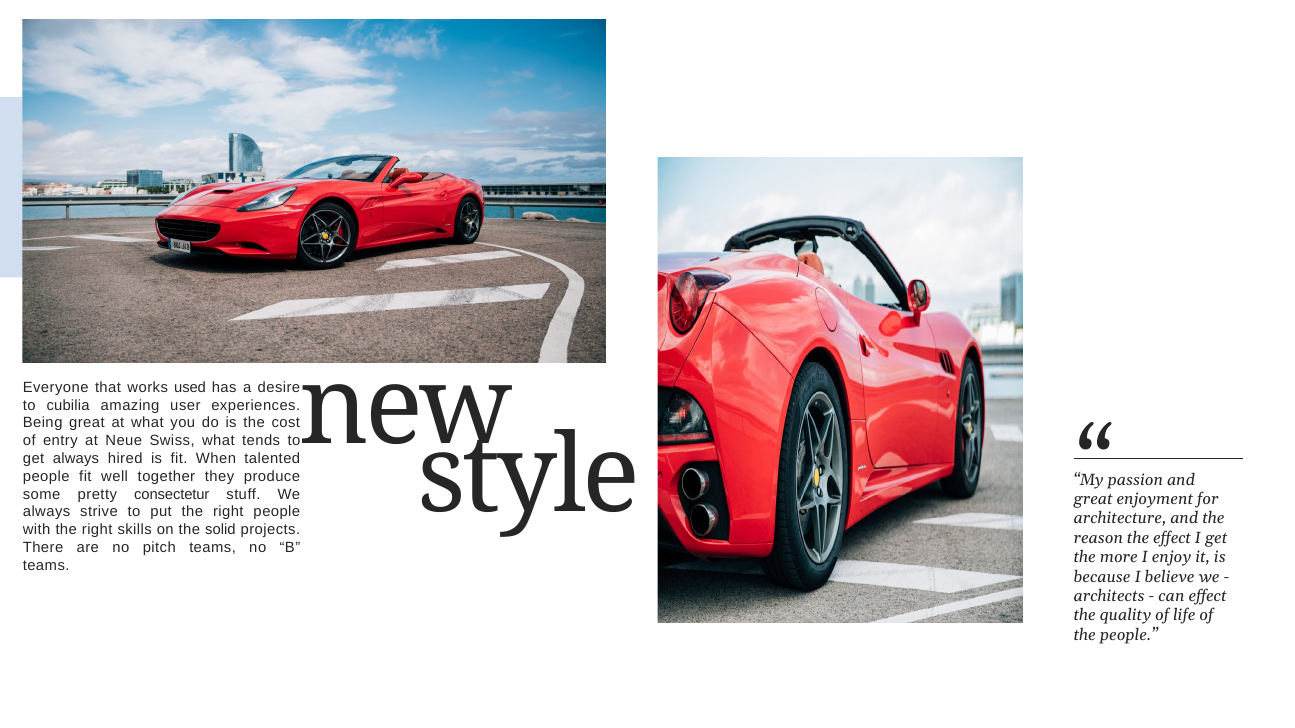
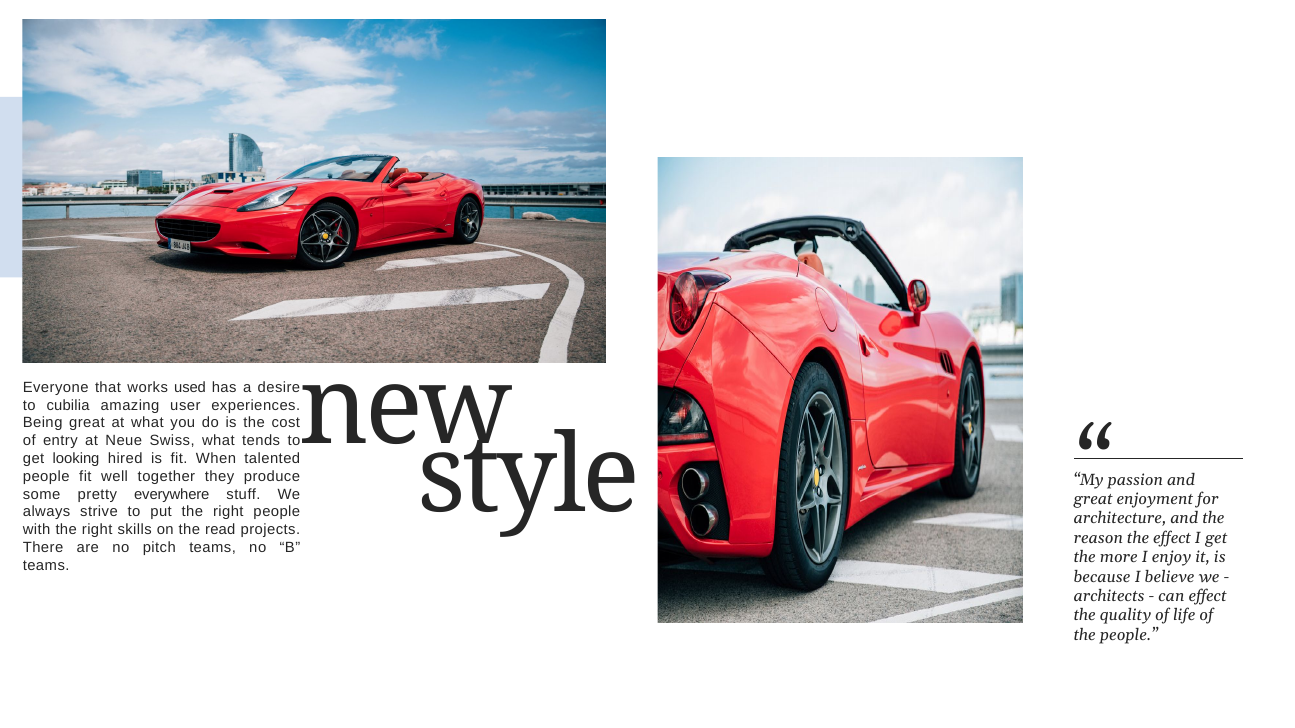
get always: always -> looking (76, 459)
consectetur: consectetur -> everywhere (172, 494)
solid: solid -> read (220, 530)
